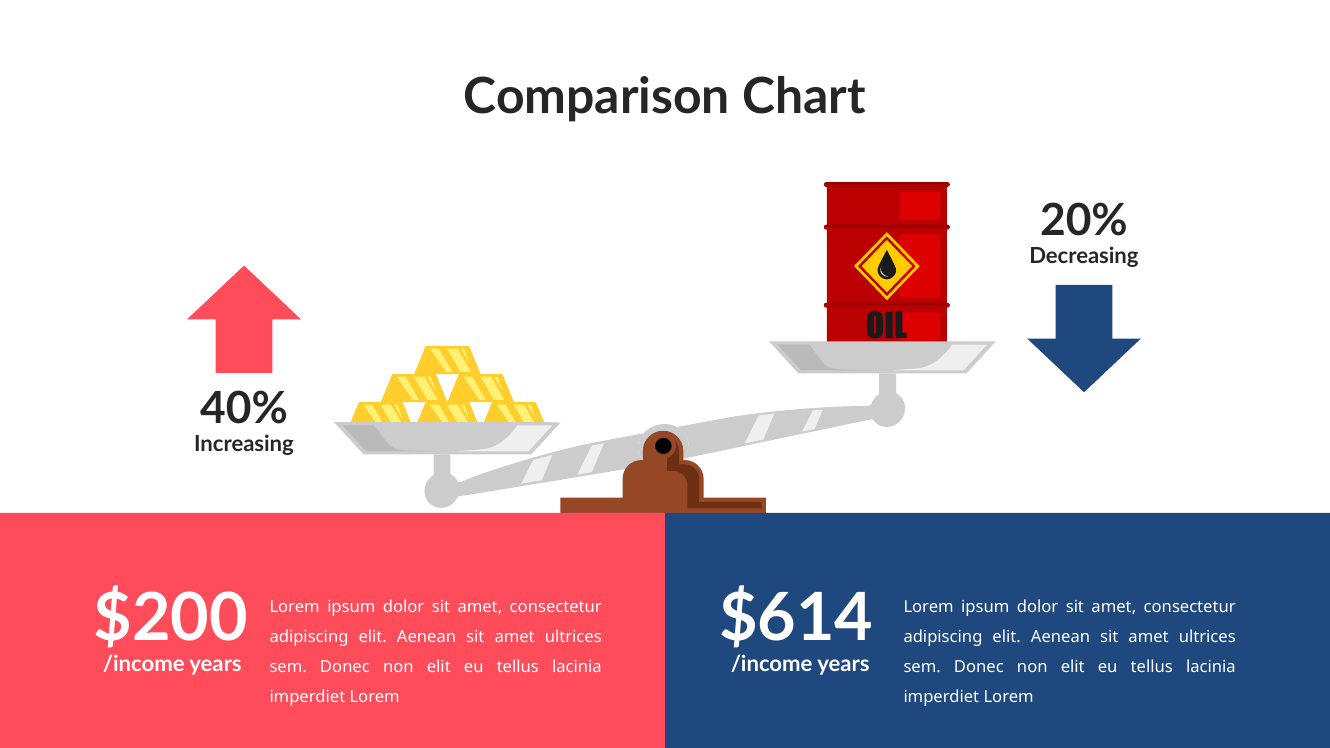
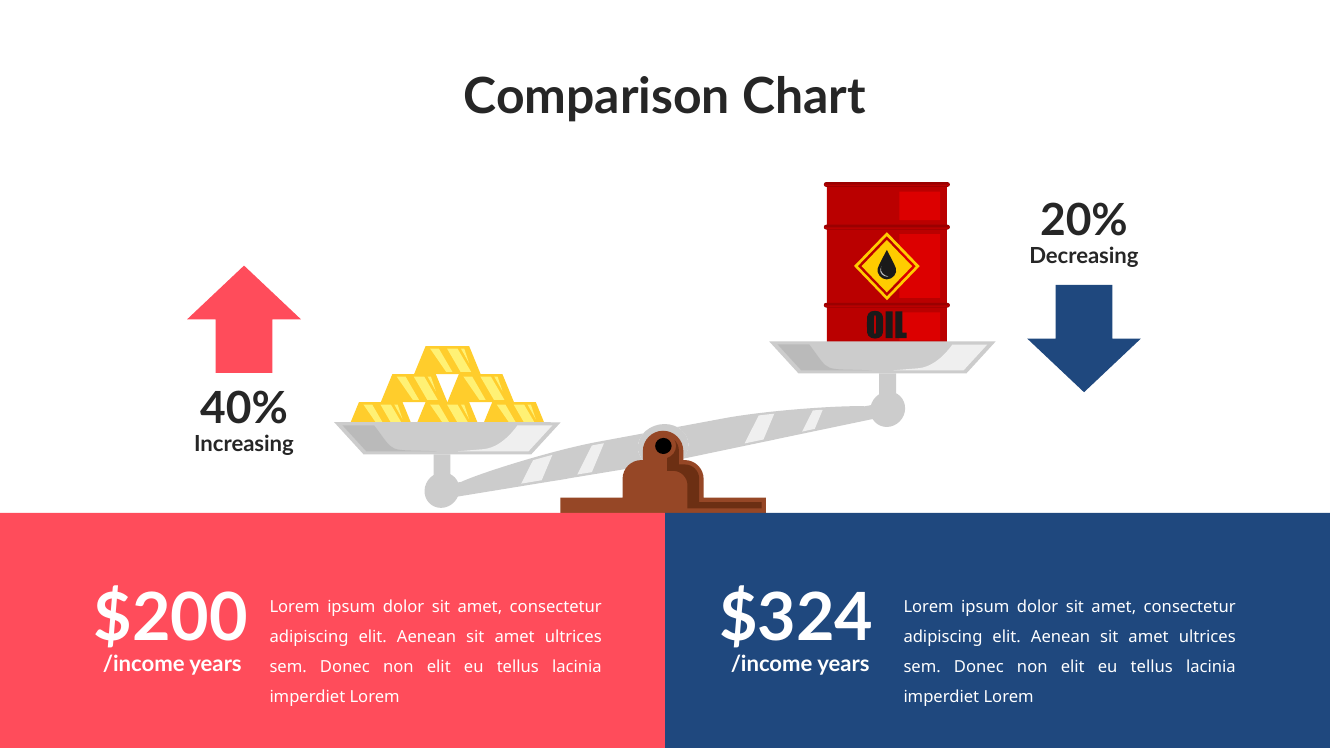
$614: $614 -> $324 (796, 619)
